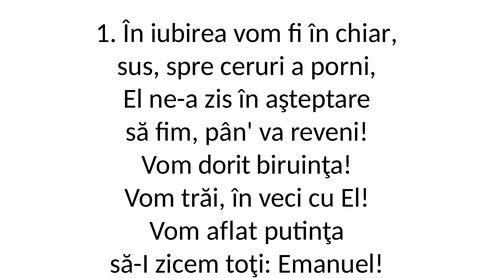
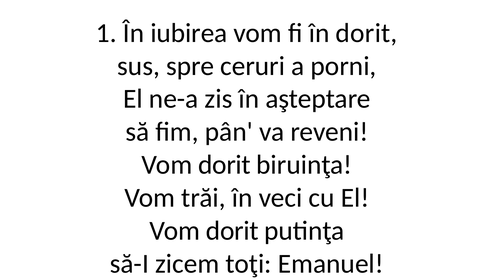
în chiar: chiar -> dorit (367, 33)
aflat: aflat -> dorit (232, 231)
